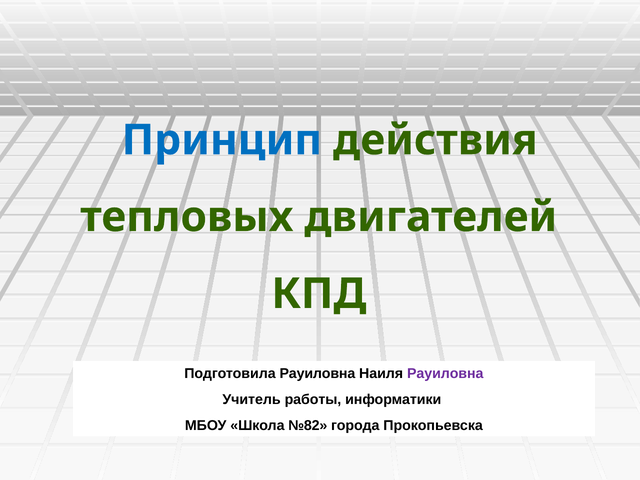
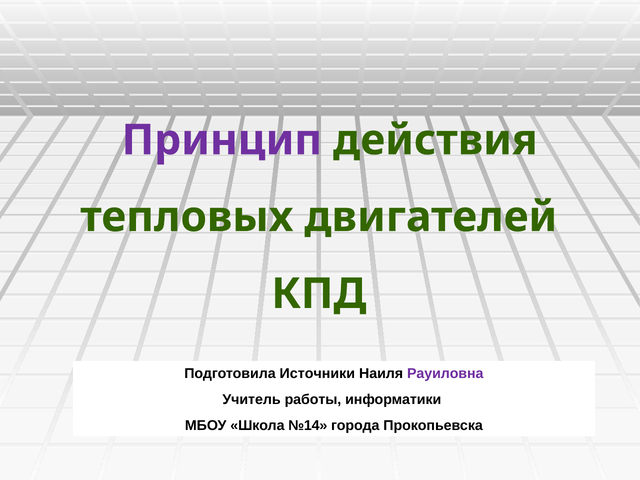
Принцип colour: blue -> purple (222, 140)
Подготовила Рауиловна: Рауиловна -> Источники (317, 374)
№82: №82 -> №14 (308, 426)
